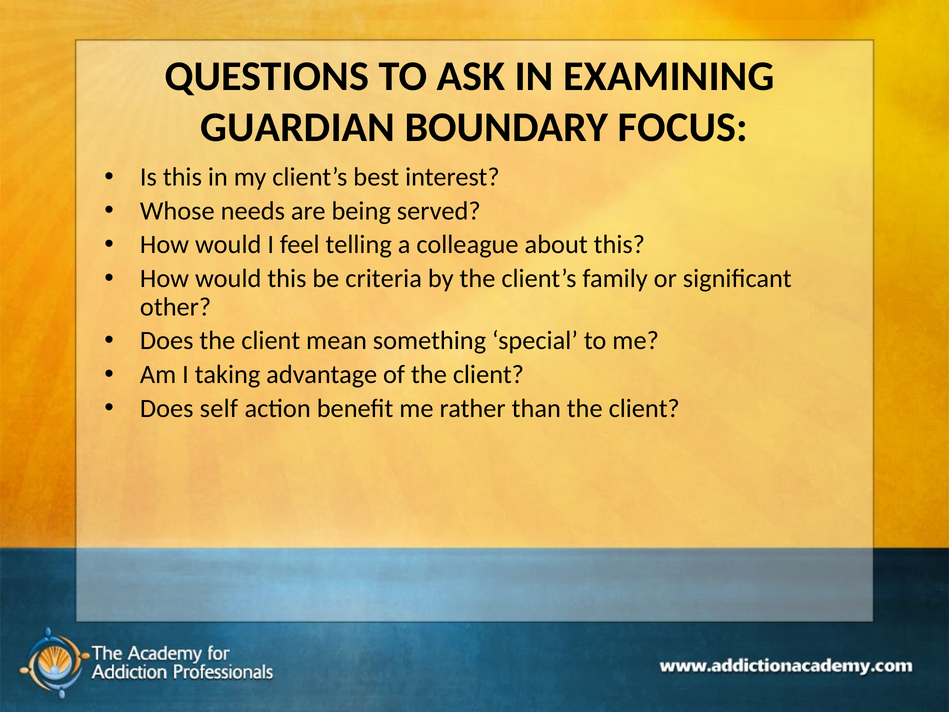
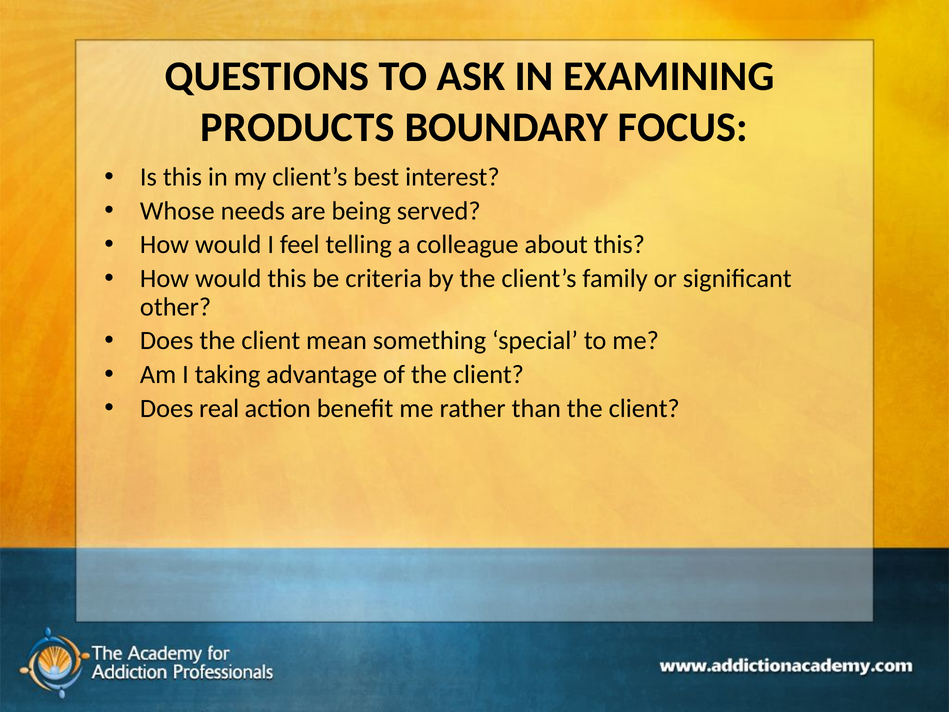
GUARDIAN: GUARDIAN -> PRODUCTS (298, 127)
self: self -> real (219, 408)
